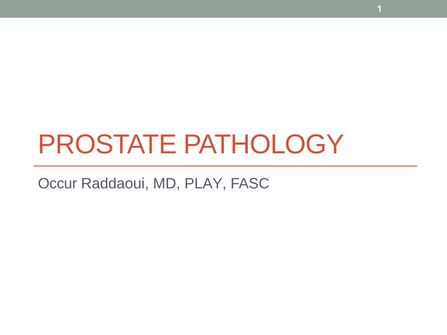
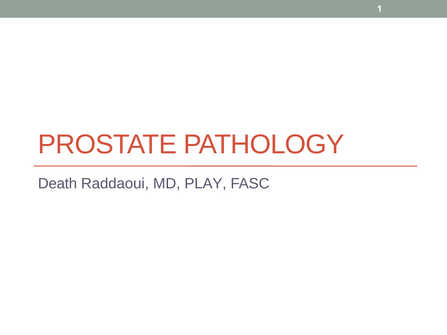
Occur: Occur -> Death (58, 184)
